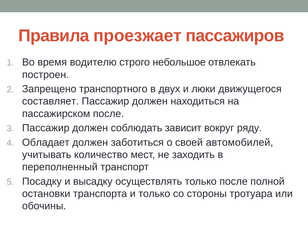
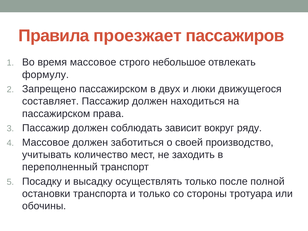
время водителю: водителю -> массовое (93, 62)
построен: построен -> формулу (45, 75)
Запрещено транспортного: транспортного -> пассажирском (113, 89)
пассажирском после: после -> права (108, 114)
Обладает: Обладает -> Массовое (46, 142)
автомобилей: автомобилей -> производство (240, 142)
